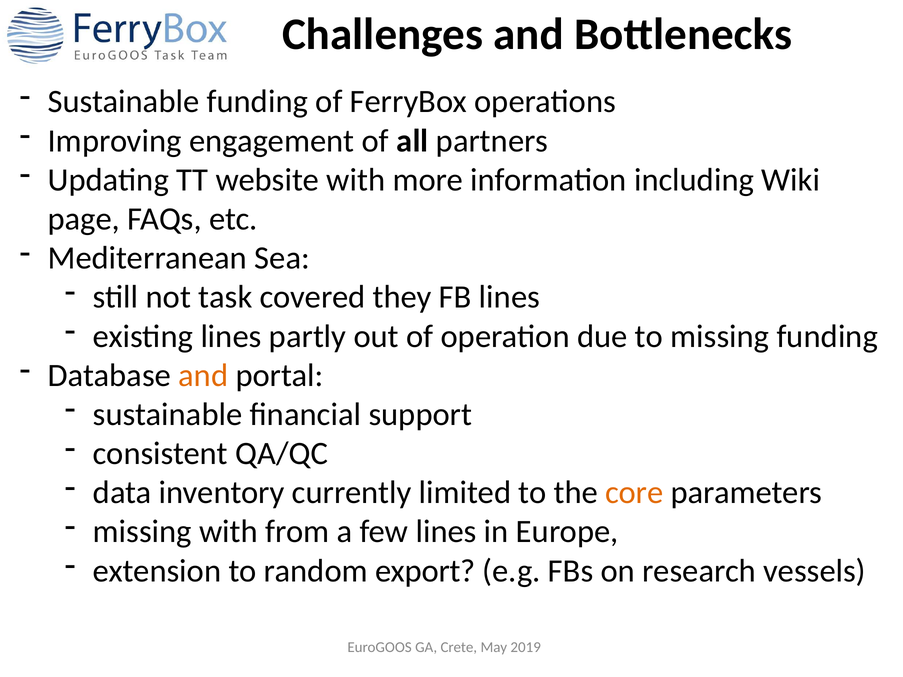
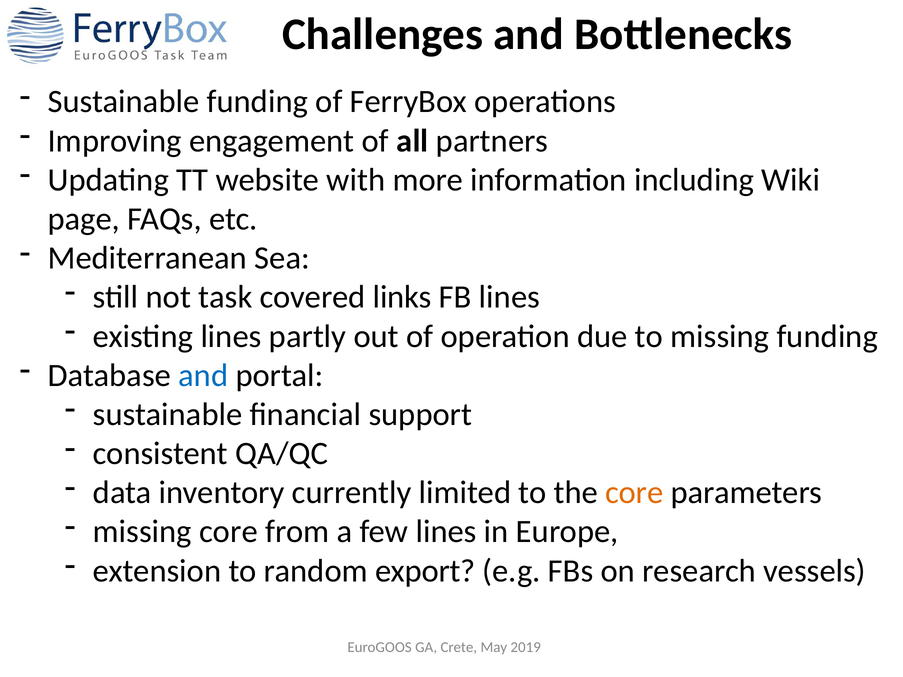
they: they -> links (402, 297)
and colour: orange -> blue (203, 376)
missing with: with -> core (228, 532)
